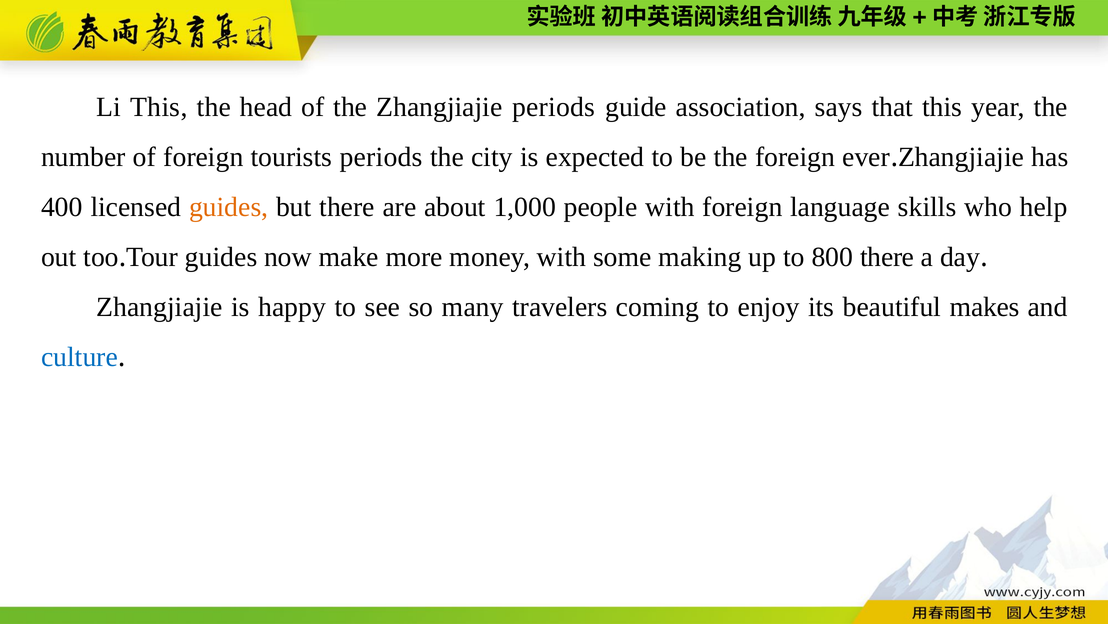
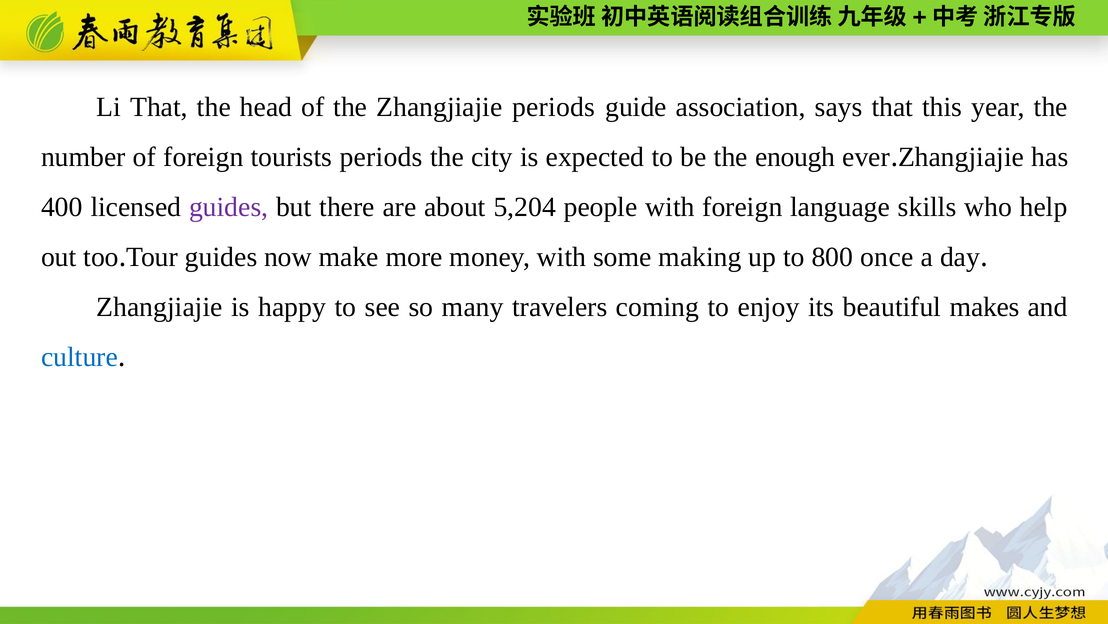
Li This: This -> That (159, 107)
the foreign: foreign -> enough (795, 157)
guides colour: orange -> purple (229, 207)
1,000: 1,000 -> 5,204 (525, 207)
800 there: there -> once (887, 257)
